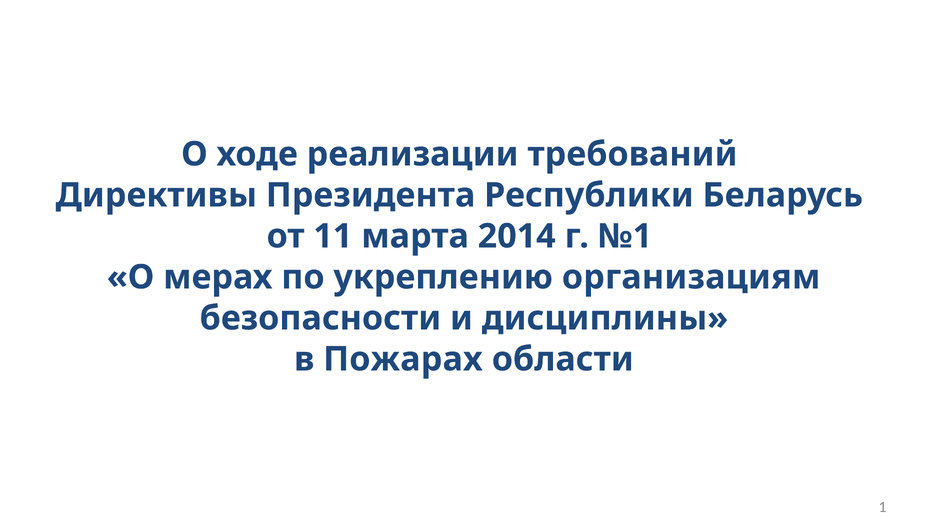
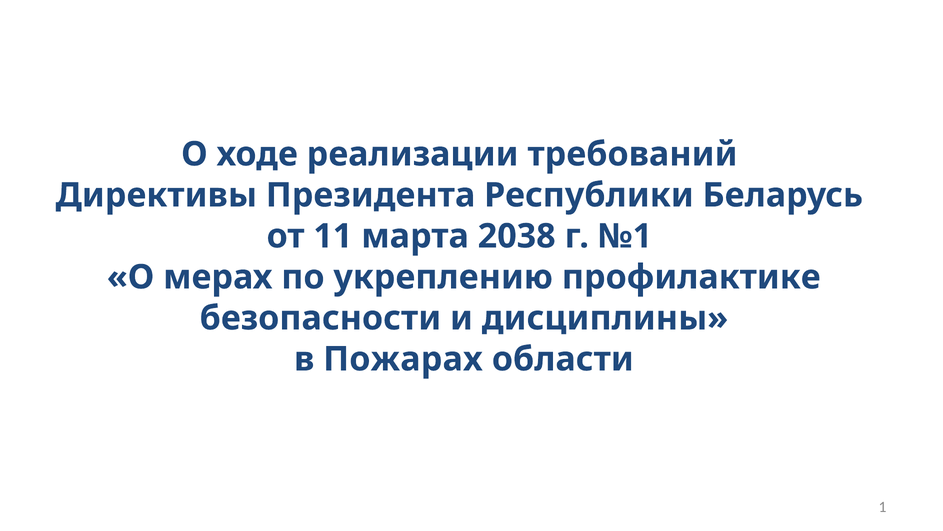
2014: 2014 -> 2038 (517, 236)
организациям: организациям -> профилактике (691, 277)
